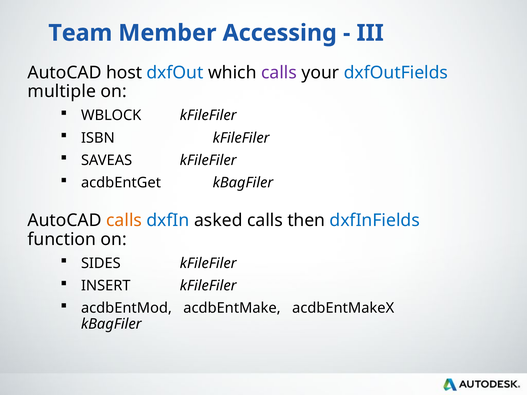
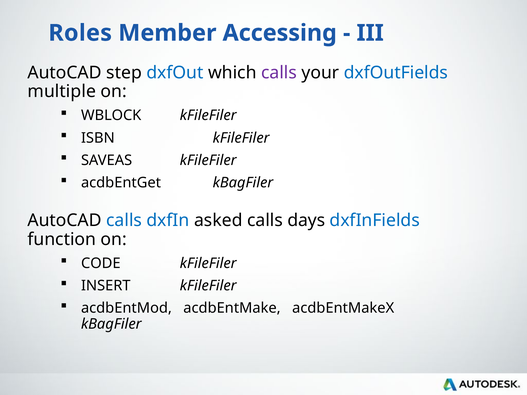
Team: Team -> Roles (80, 33)
host: host -> step (124, 73)
calls colour: orange -> blue (124, 220)
then: then -> days (306, 220)
SIDES: SIDES -> CODE (101, 263)
